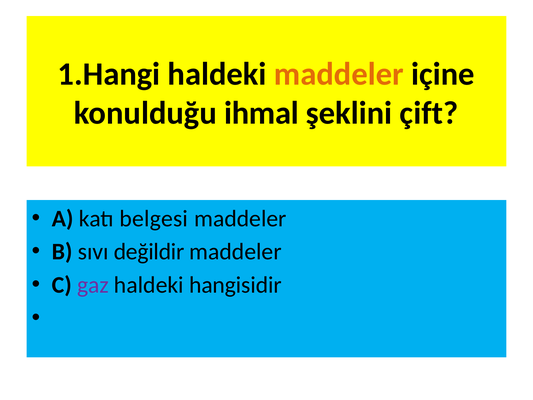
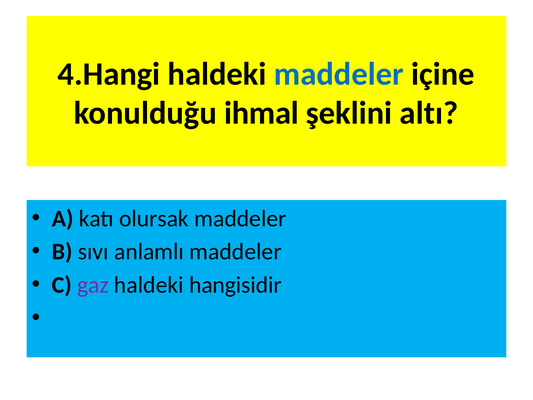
1.Hangi: 1.Hangi -> 4.Hangi (109, 74)
maddeler colour: orange -> blue (339, 74)
çift: çift -> altı (429, 113)
belgesi: belgesi -> olursak (154, 218)
değildir: değildir -> anlamlı (149, 252)
